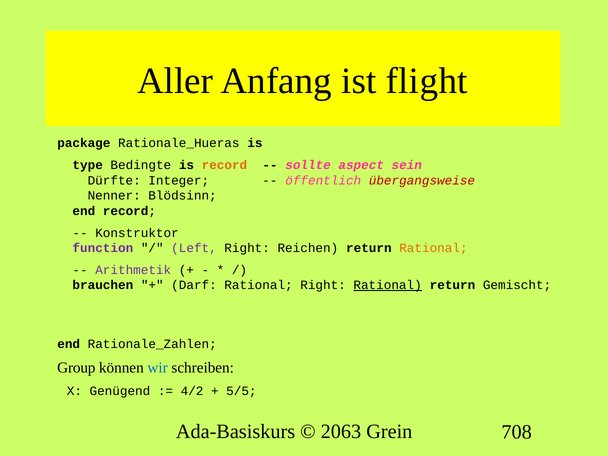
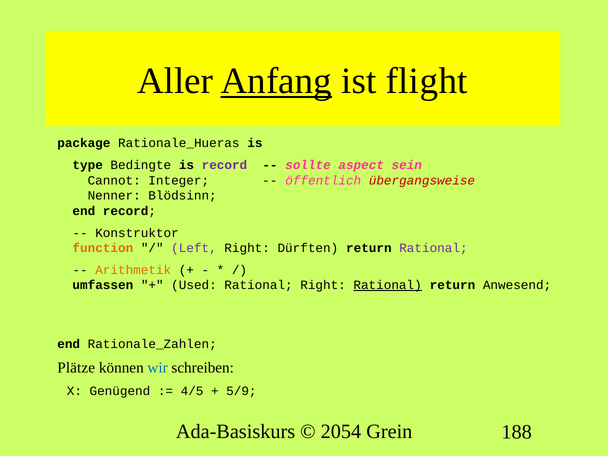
Anfang underline: none -> present (276, 81)
record colour: orange -> purple (224, 165)
Dürfte: Dürfte -> Cannot (114, 180)
function colour: purple -> orange (103, 248)
Reichen: Reichen -> Dürften (308, 248)
Rational colour: orange -> purple (433, 248)
Arithmetik colour: purple -> orange (133, 270)
brauchen: brauchen -> umfassen (103, 285)
Darf: Darf -> Used (194, 285)
Gemischt: Gemischt -> Anwesend (517, 285)
Group: Group -> Plätze (76, 368)
4/2: 4/2 -> 4/5 (192, 391)
5/5: 5/5 -> 5/9 (241, 391)
2063: 2063 -> 2054 (341, 431)
708: 708 -> 188 (517, 432)
